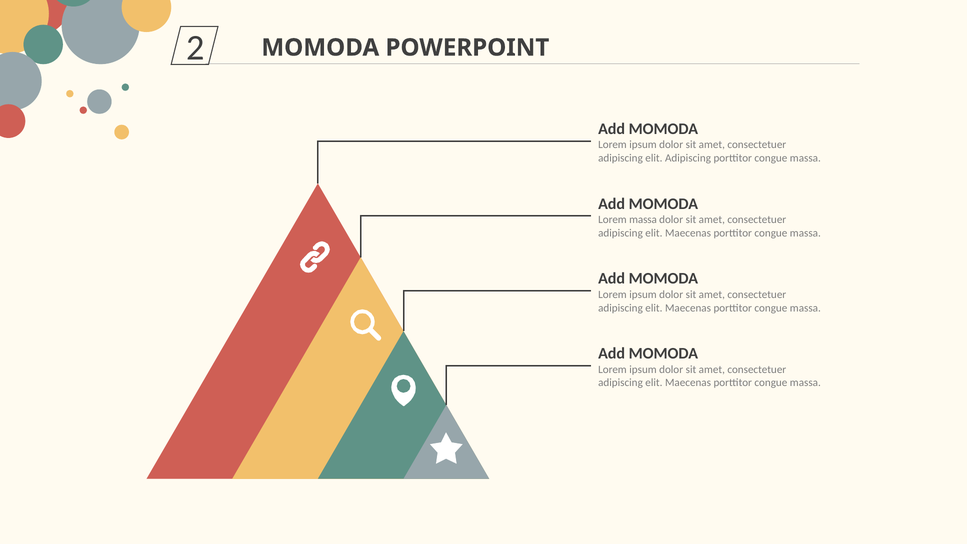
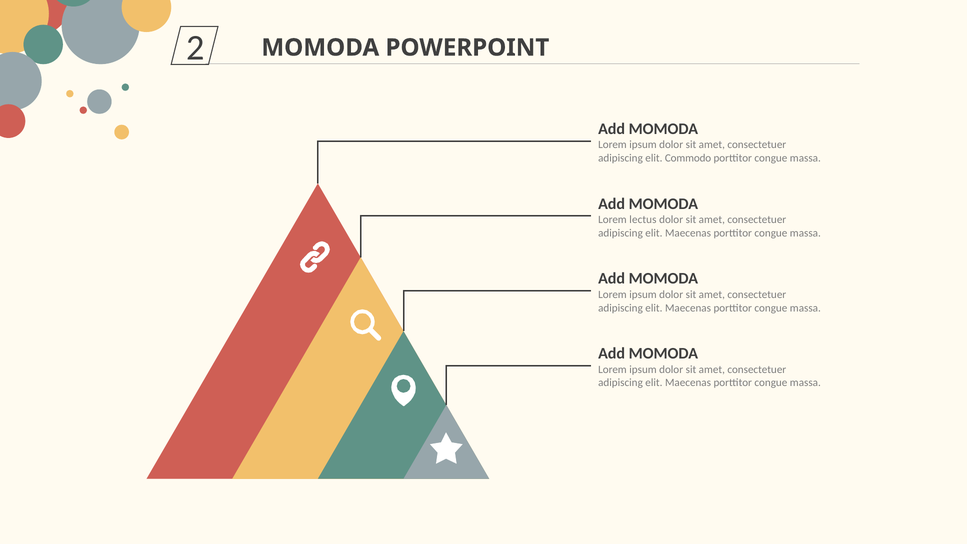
elit Adipiscing: Adipiscing -> Commodo (688, 158)
Lorem massa: massa -> lectus (643, 220)
